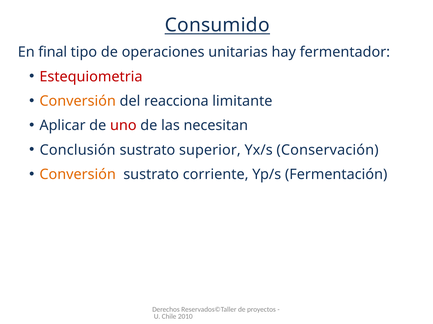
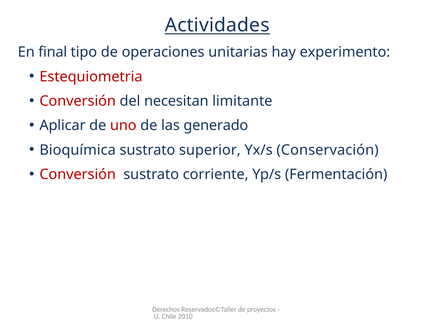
Consumido: Consumido -> Actividades (217, 25)
fermentador: fermentador -> experimento (345, 52)
Conversión colour: orange -> red (78, 101)
reacciona: reacciona -> necesitan (176, 101)
necesitan: necesitan -> generado (216, 126)
Conclusión: Conclusión -> Bioquímica (78, 150)
Conversión colour: orange -> red (78, 175)
